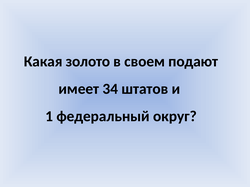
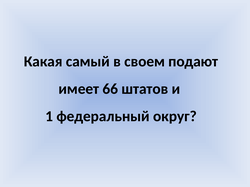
золото: золото -> самый (88, 62)
34: 34 -> 66 (110, 89)
